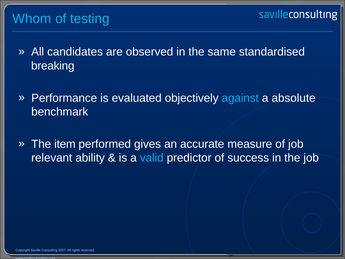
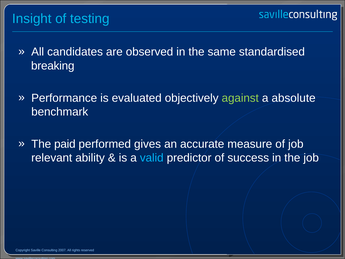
Whom: Whom -> Insight (32, 19)
against colour: light blue -> light green (240, 98)
item: item -> paid (65, 144)
